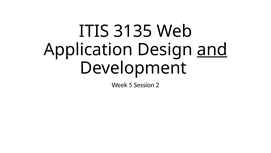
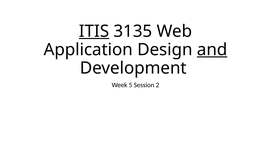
ITIS underline: none -> present (94, 31)
